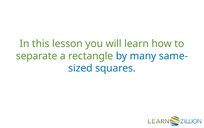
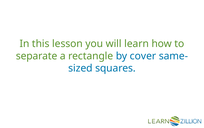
many: many -> cover (143, 56)
